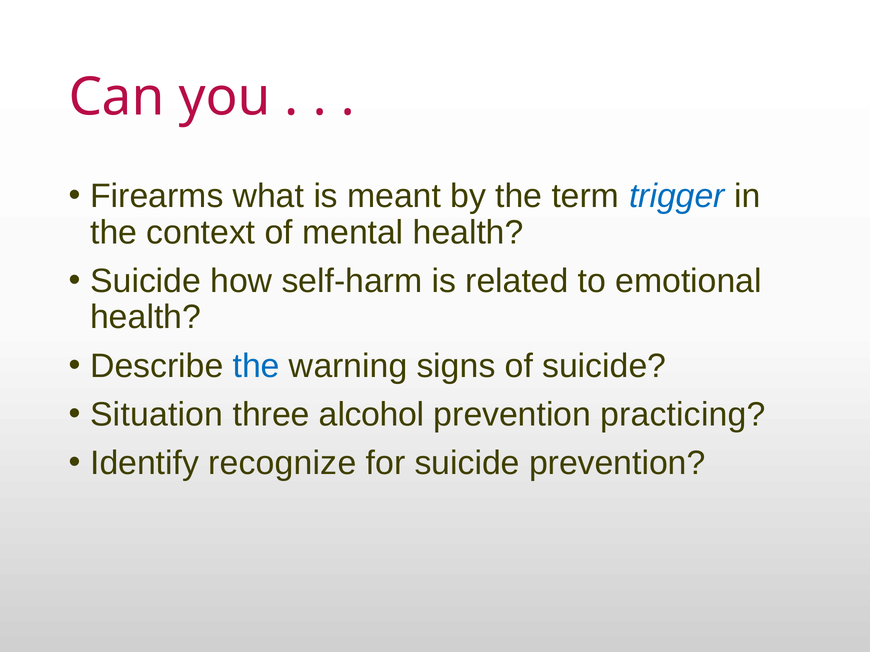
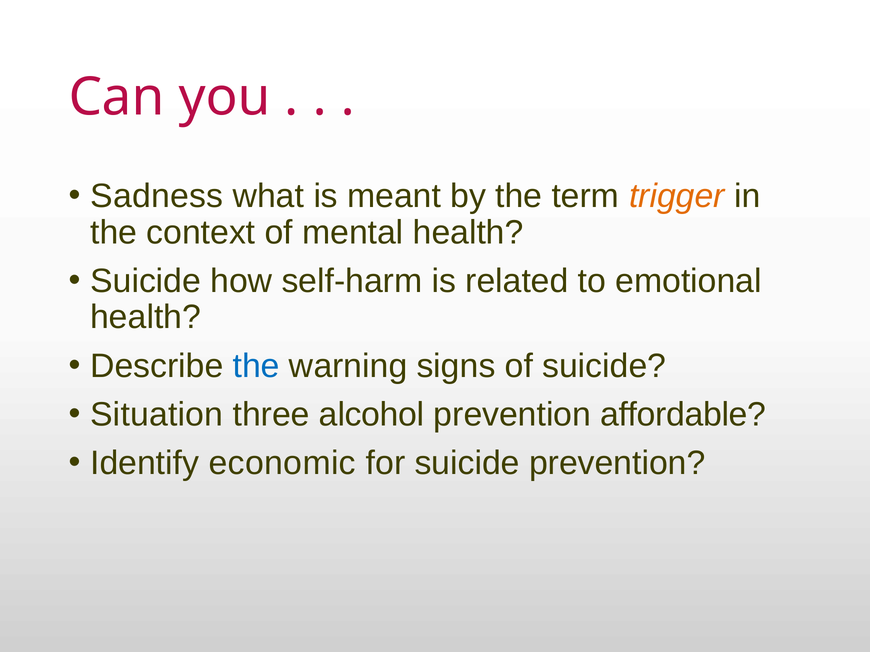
Firearms: Firearms -> Sadness (157, 196)
trigger colour: blue -> orange (677, 196)
practicing: practicing -> affordable (683, 415)
recognize: recognize -> economic (282, 463)
